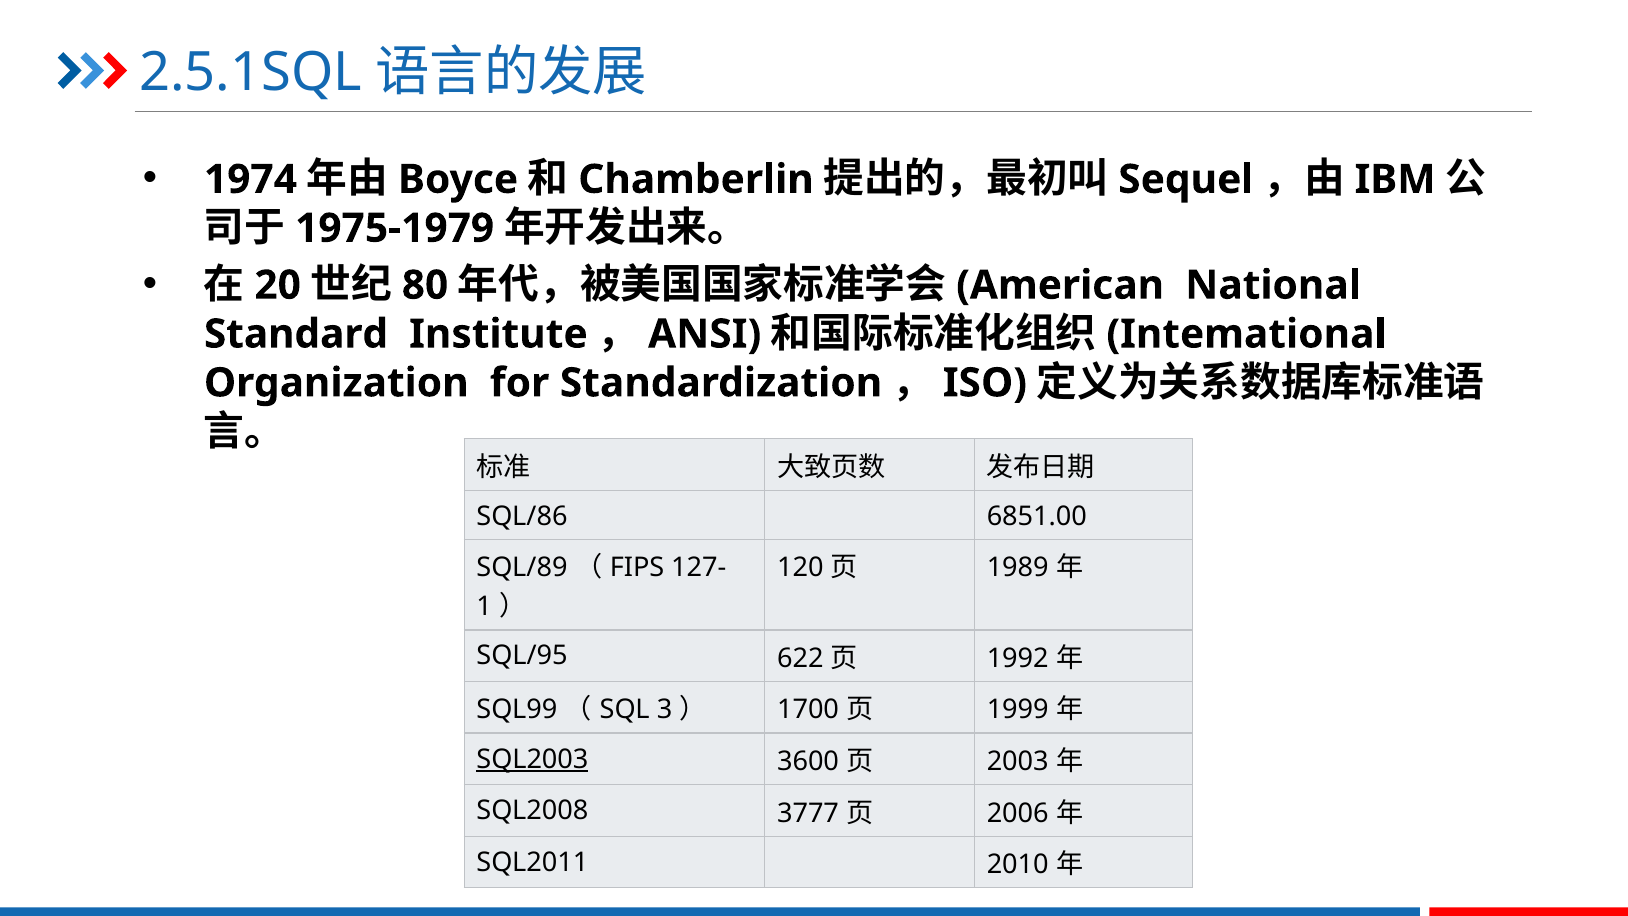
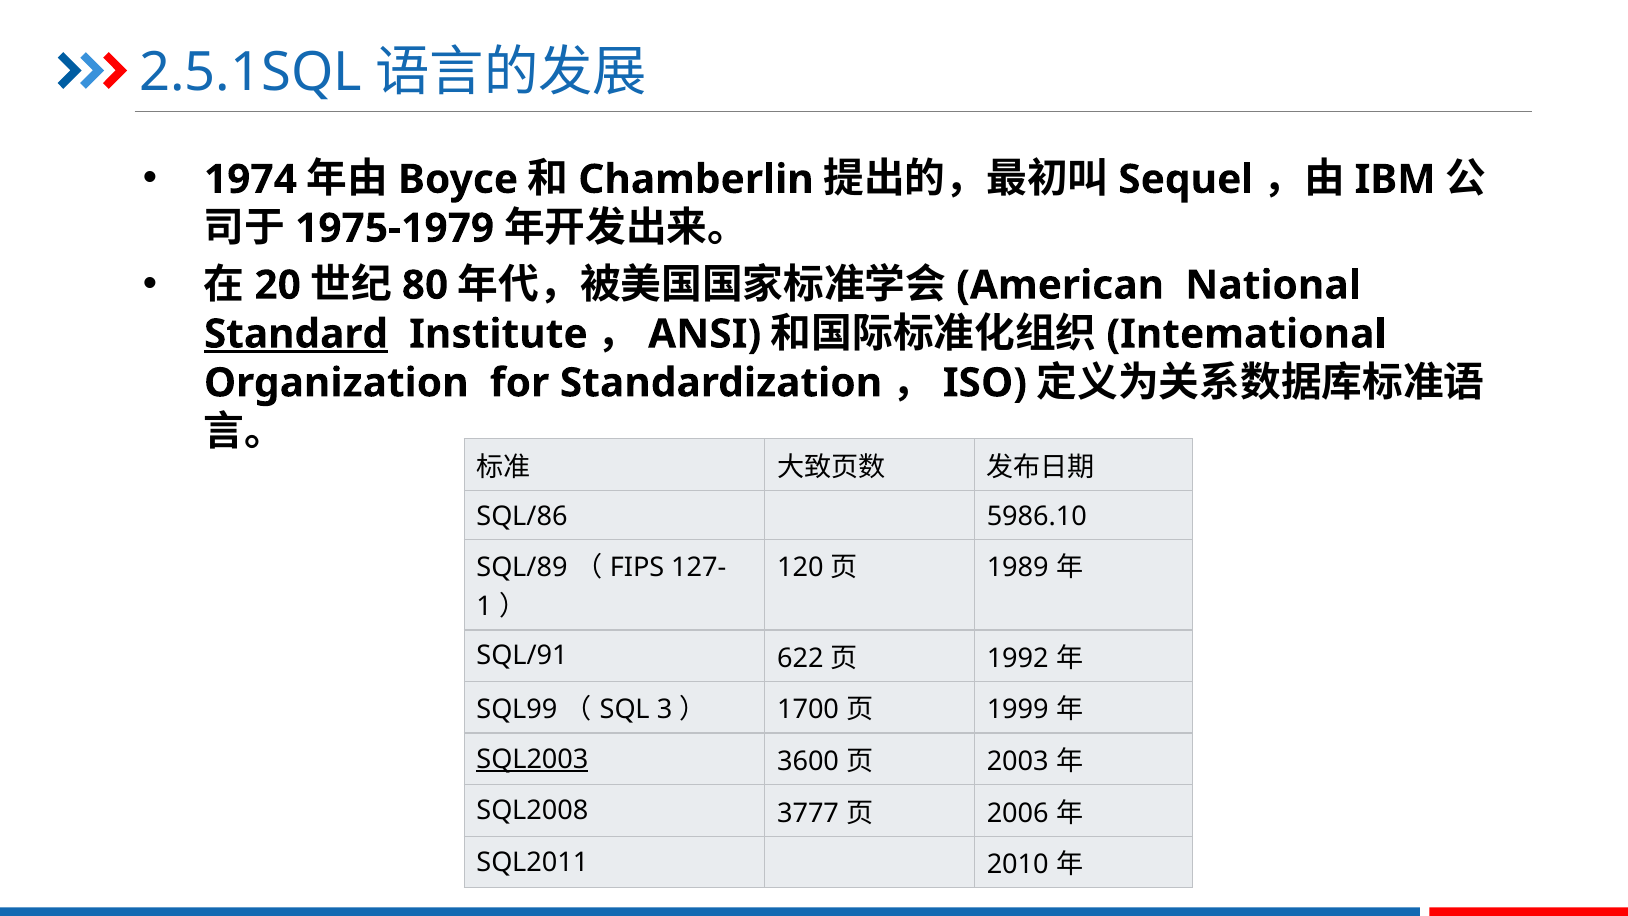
Standard underline: none -> present (296, 334)
6851.00: 6851.00 -> 5986.10 (1037, 516)
SQL/95: SQL/95 -> SQL/91 (522, 656)
